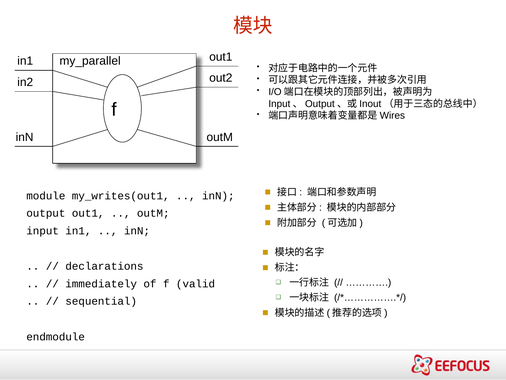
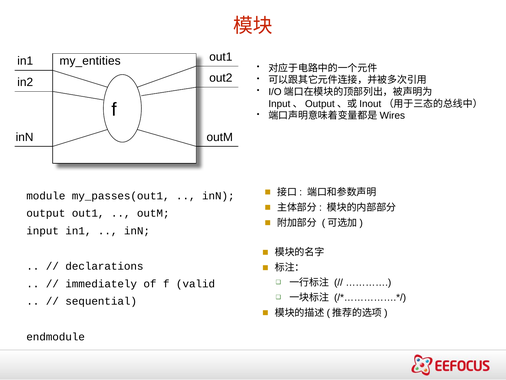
my_parallel: my_parallel -> my_entities (90, 61)
my_writes(out1: my_writes(out1 -> my_passes(out1 (121, 195)
